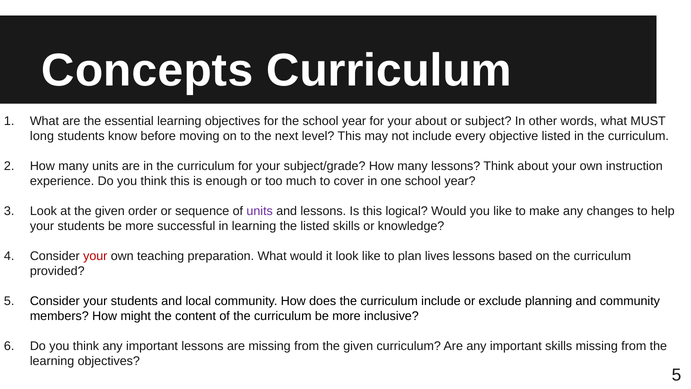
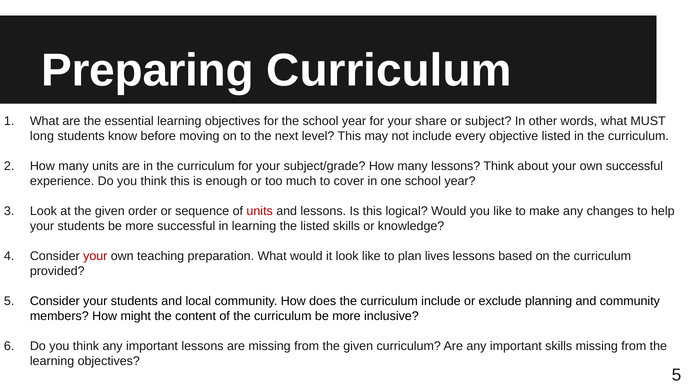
Concepts: Concepts -> Preparing (148, 70)
your about: about -> share (431, 121)
own instruction: instruction -> successful (634, 166)
units colour: purple -> red (260, 211)
